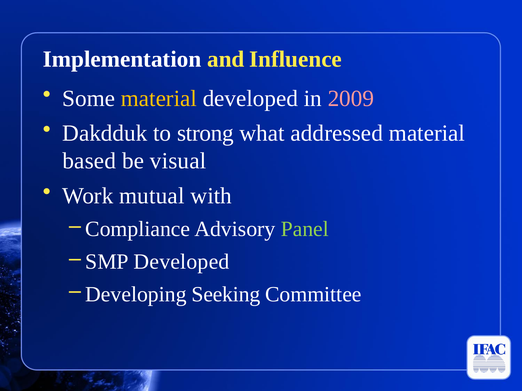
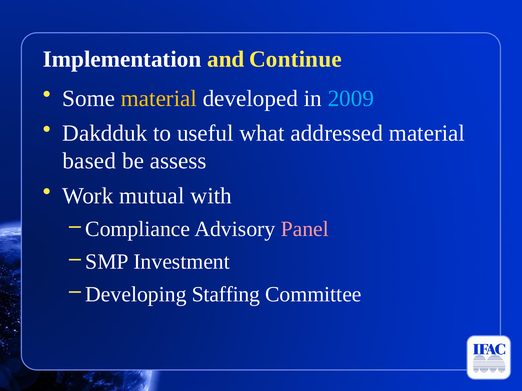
Influence: Influence -> Continue (295, 59)
2009 colour: pink -> light blue (351, 99)
strong: strong -> useful (205, 133)
visual: visual -> assess (178, 161)
Panel colour: light green -> pink (305, 229)
SMP Developed: Developed -> Investment (182, 262)
Seeking: Seeking -> Staffing (226, 295)
